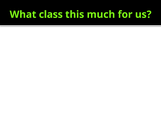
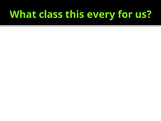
much: much -> every (101, 14)
